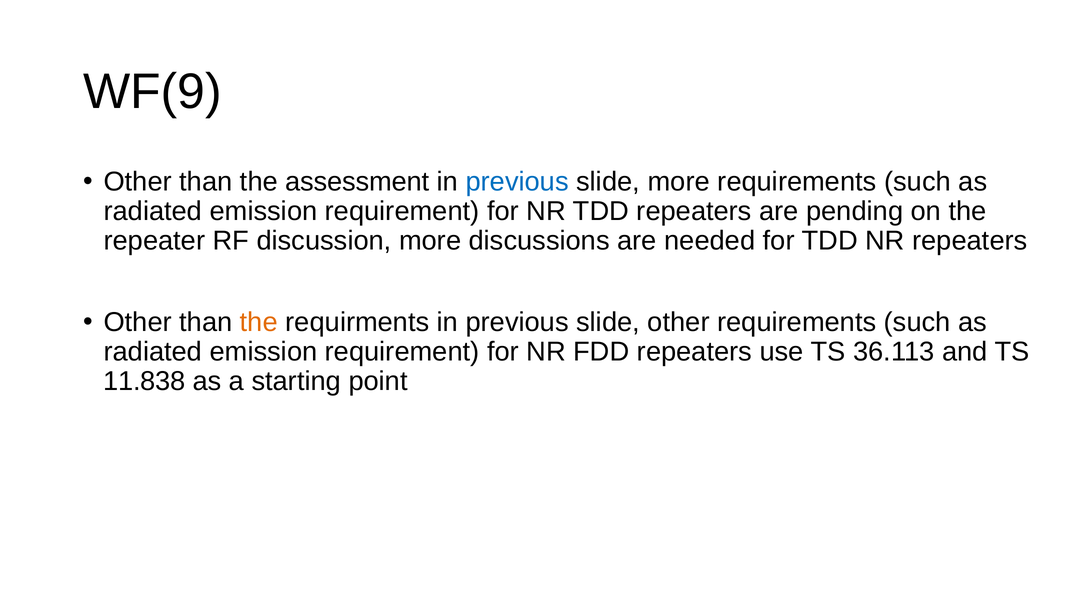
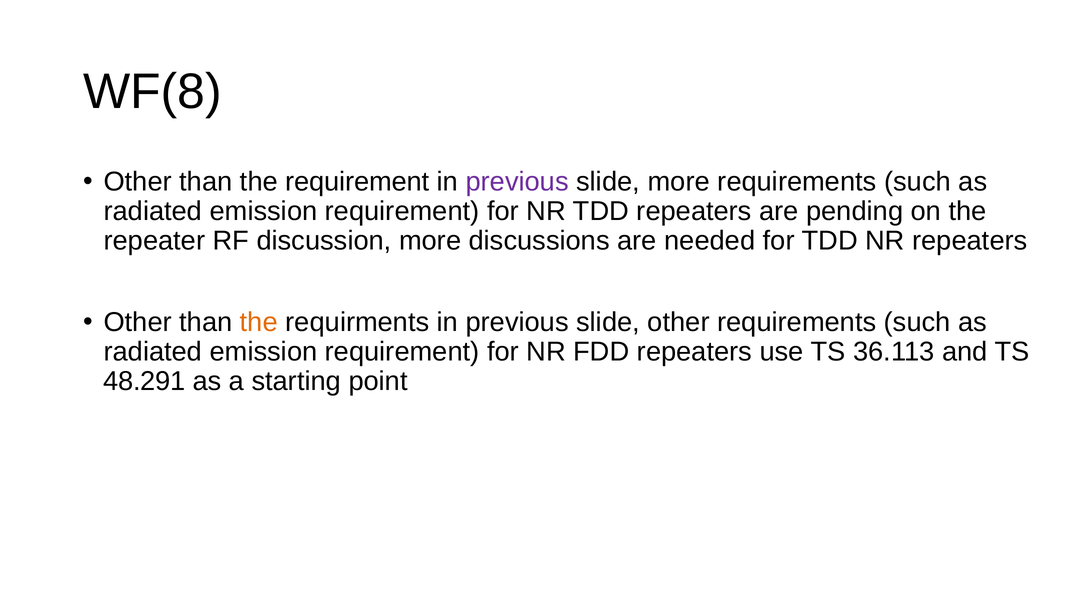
WF(9: WF(9 -> WF(8 (153, 92)
the assessment: assessment -> requirement (357, 182)
previous colour: blue -> purple (517, 182)
11.838: 11.838 -> 48.291 (144, 381)
